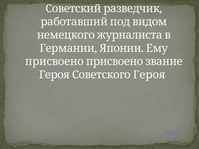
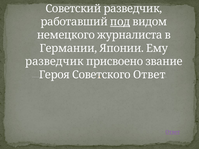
под underline: none -> present (120, 22)
присвоено: присвоено -> разведчик (54, 62)
Советского Героя: Героя -> Ответ (149, 75)
